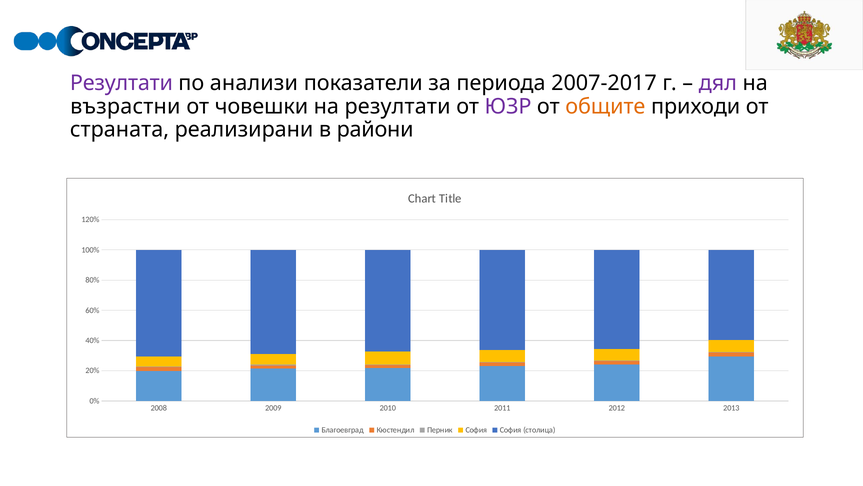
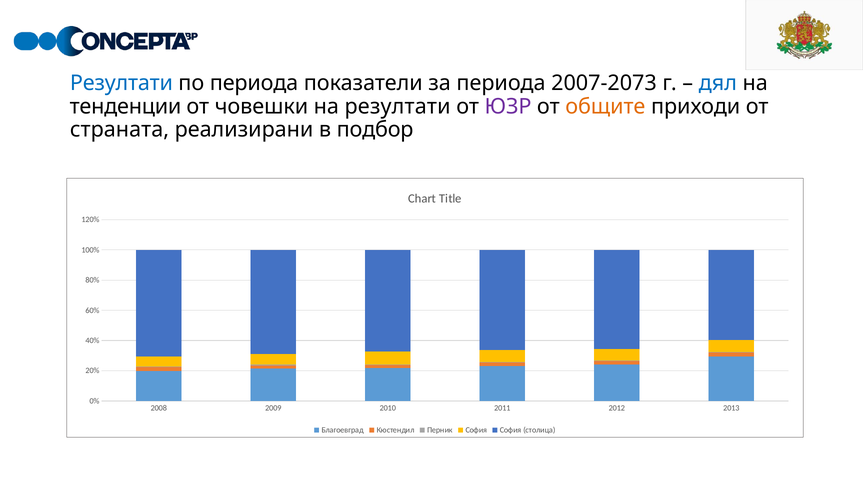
Резултати colour: purple -> blue (121, 83)
по анализи: анализи -> периода (254, 83)
2007-2017: 2007-2017 -> 2007-2073 (604, 83)
дял colour: purple -> blue (718, 83)
възрастни: възрастни -> тенденции (126, 106)
райони: райони -> подбор (375, 130)
